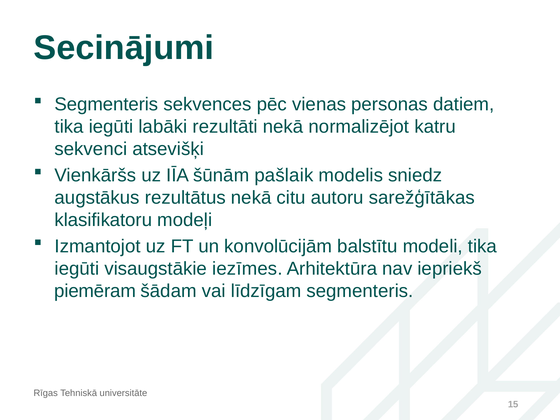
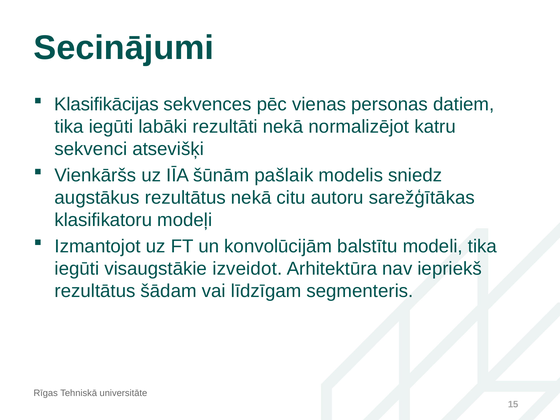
Segmenteris: Segmenteris -> Klasifikācijas (107, 104)
iezīmes: iezīmes -> izveidot (247, 269)
piemēram: piemēram -> rezultātus (95, 291)
